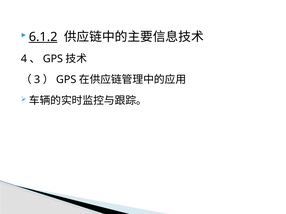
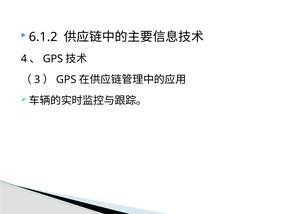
6.1.2 underline: present -> none (43, 37)
